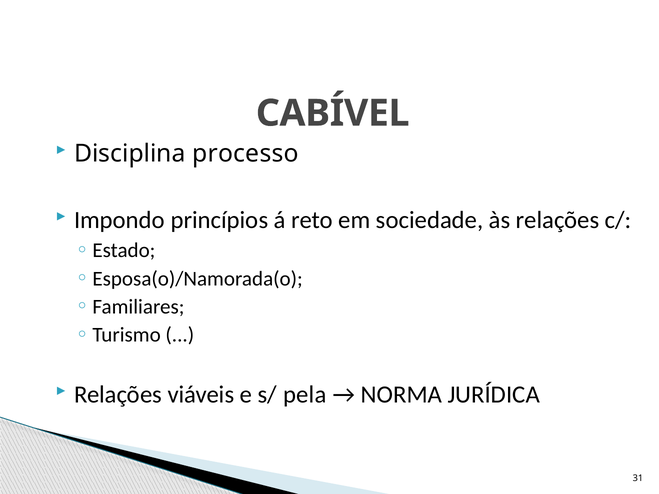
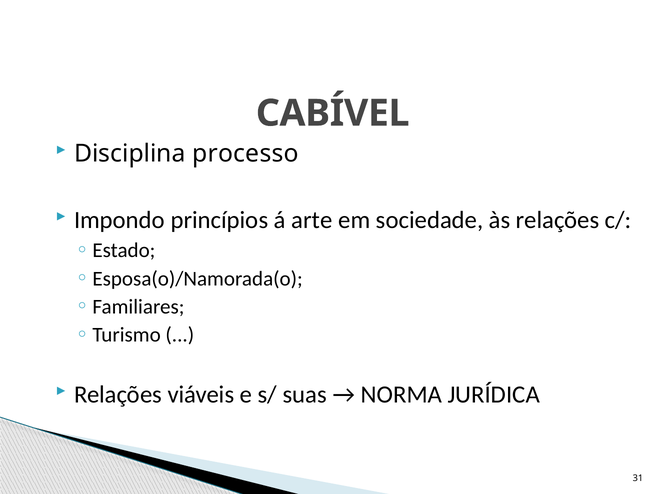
reto: reto -> arte (312, 220)
pela: pela -> suas (305, 395)
